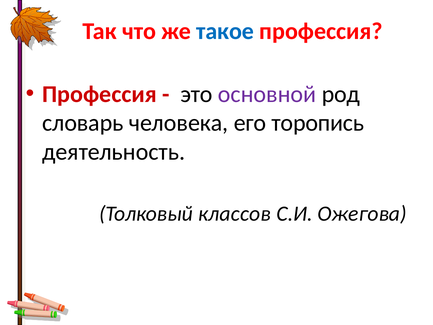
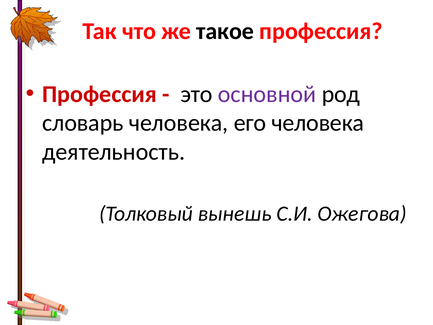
такое colour: blue -> black (225, 31)
его торопись: торопись -> человека (318, 123)
классов: классов -> вынешь (235, 214)
